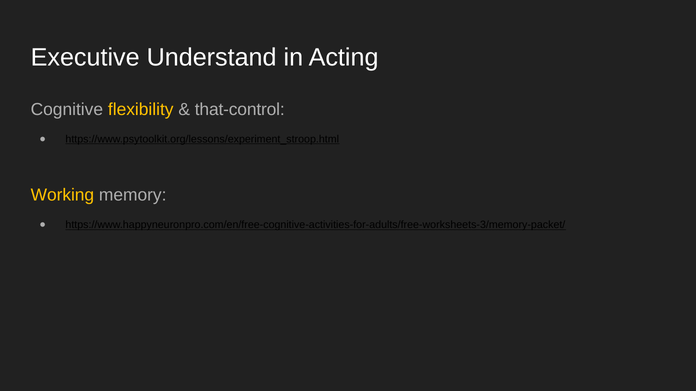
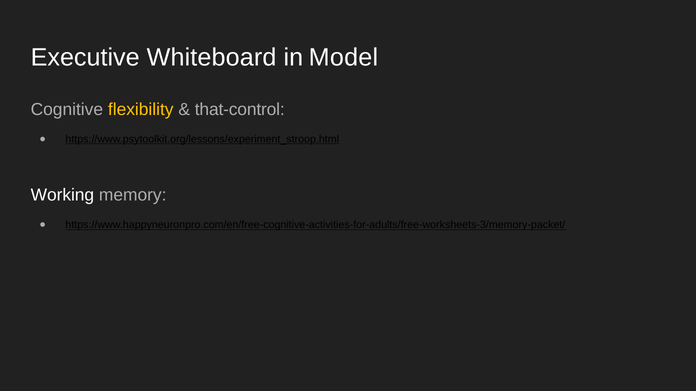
Understand: Understand -> Whiteboard (212, 58)
Acting: Acting -> Model (343, 58)
Working colour: yellow -> white (62, 195)
